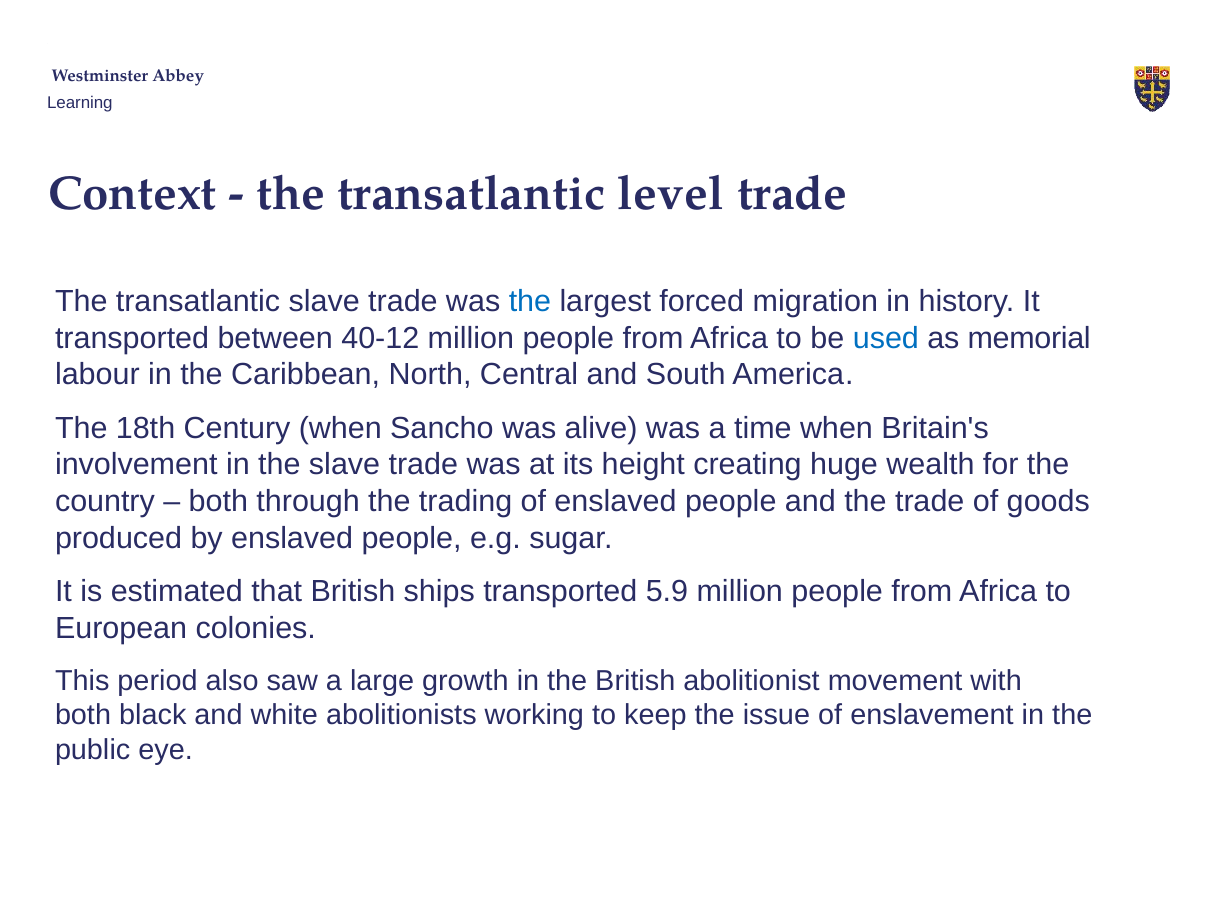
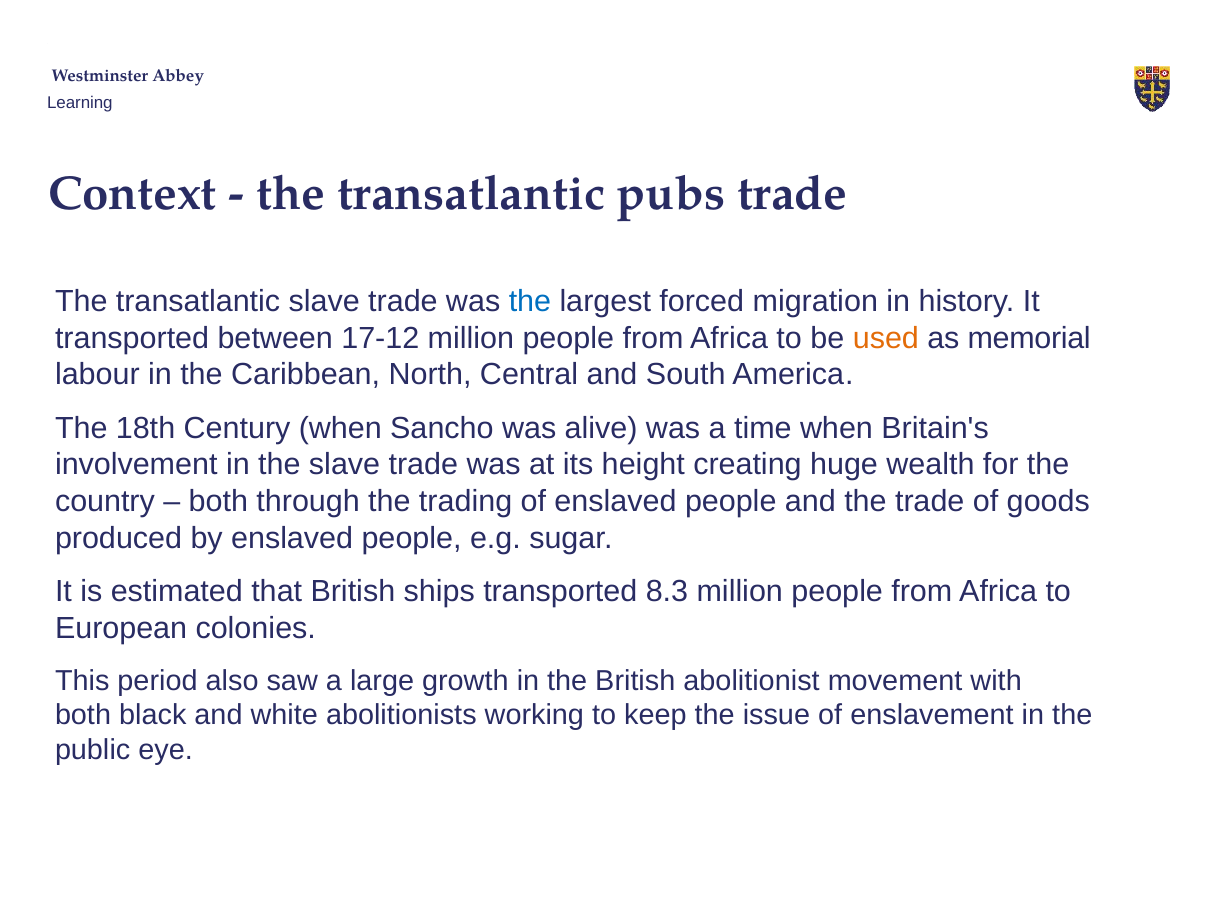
level: level -> pubs (671, 194)
40-12: 40-12 -> 17-12 (380, 338)
used colour: blue -> orange (886, 338)
5.9: 5.9 -> 8.3 (667, 592)
